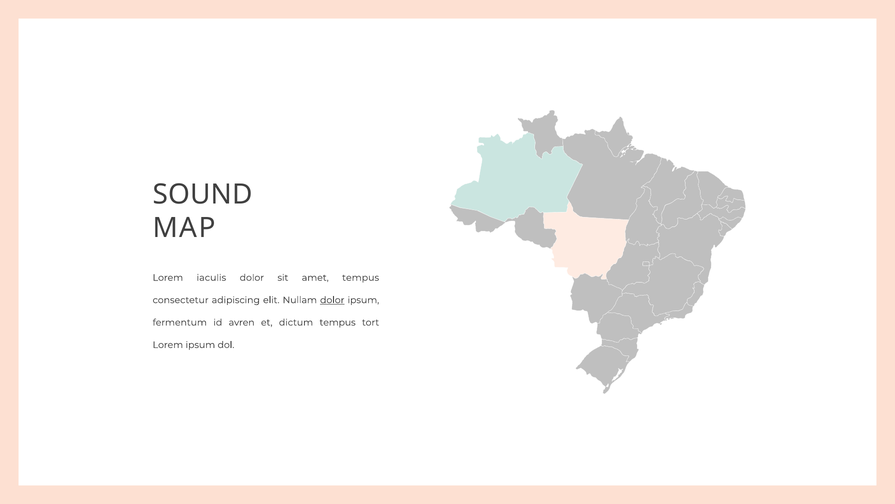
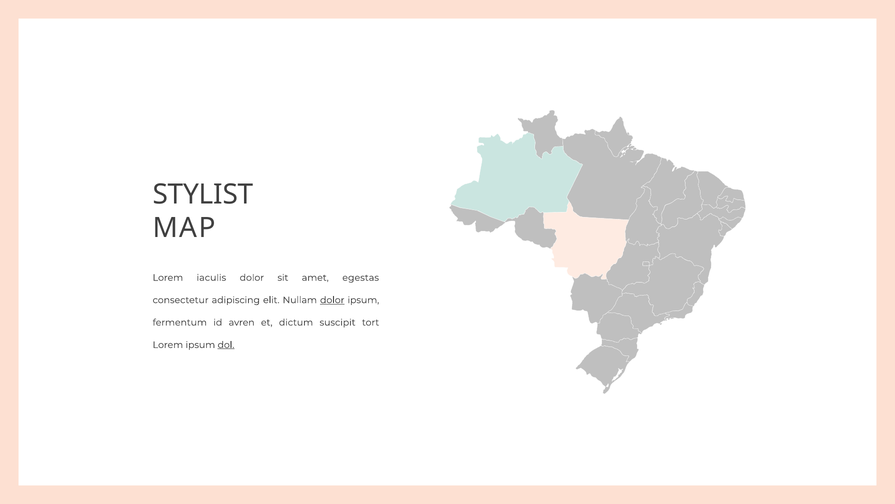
SOUND: SOUND -> STYLIST (203, 194)
amet tempus: tempus -> egestas (361, 277)
dictum tempus: tempus -> suscipit (338, 322)
dol underline: none -> present (226, 345)
